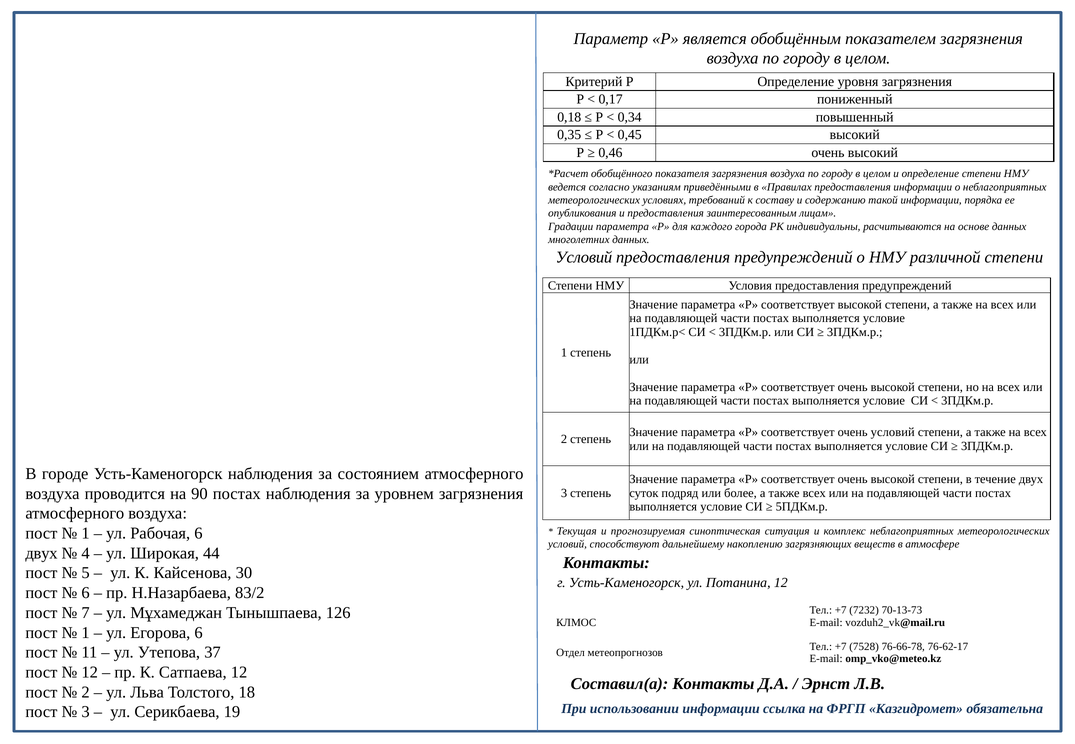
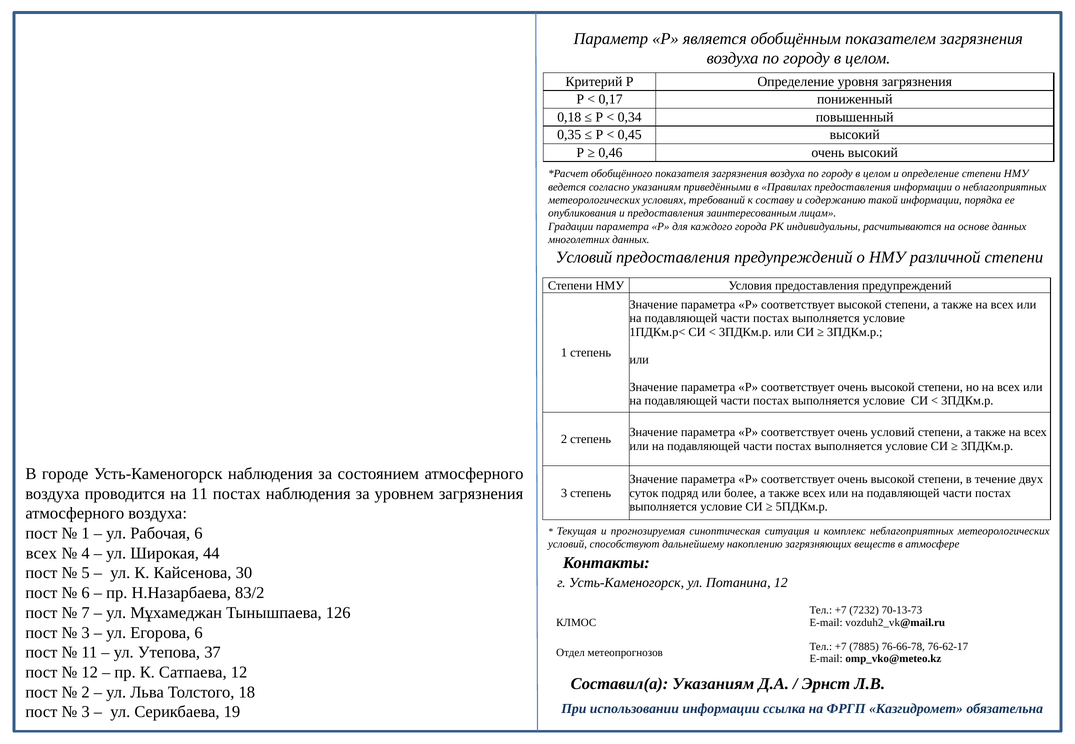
на 90: 90 -> 11 (199, 494)
двух: двух -> всех (41, 553)
1: 1 -> 3 (86, 633)
7528: 7528 -> 7885 (864, 647)
Составил(а Контакты: Контакты -> Указаниям (713, 684)
